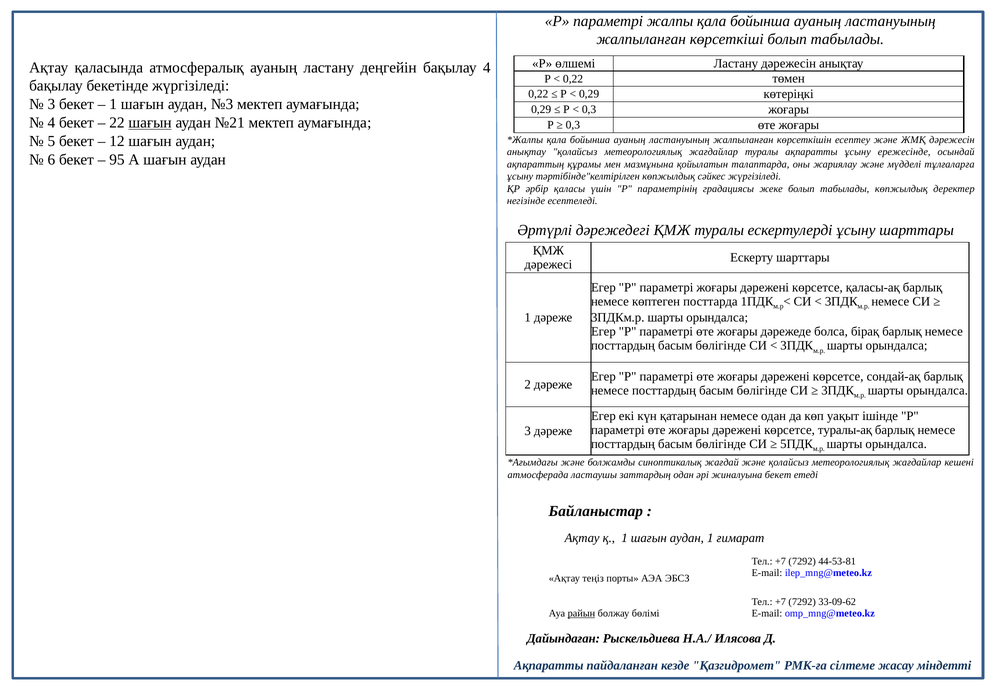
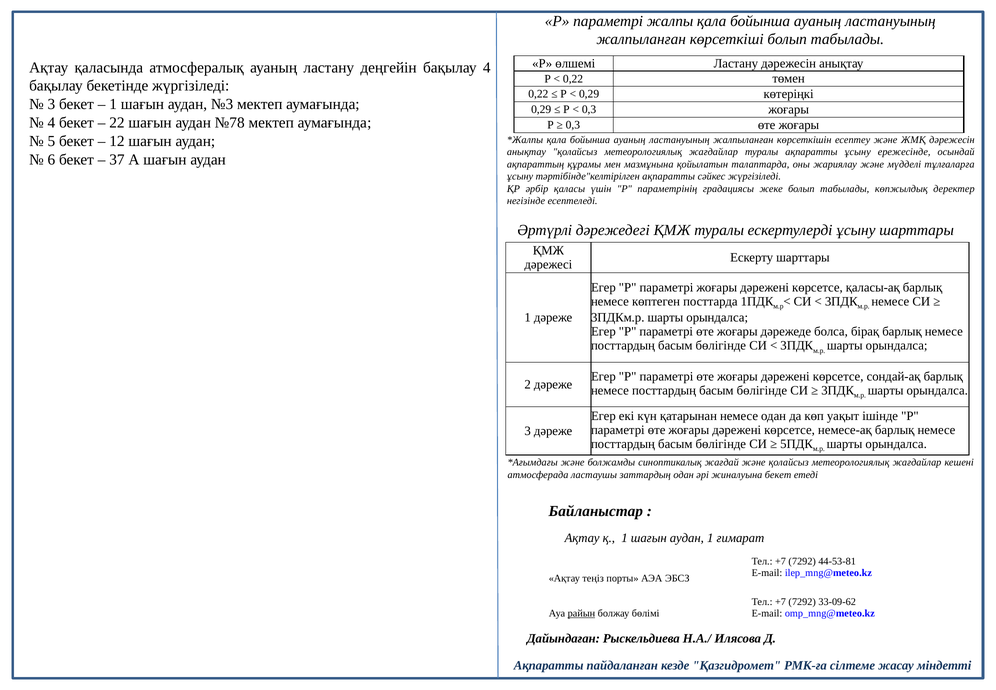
шағын underline: present -> none (150, 123)
№21: №21 -> №78 (230, 123)
95: 95 -> 37 (117, 159)
тәртібінде"келтірілген көпжылдық: көпжылдық -> ақпаратты (669, 176)
туралы-ақ: туралы-ақ -> немесе-ақ (845, 430)
